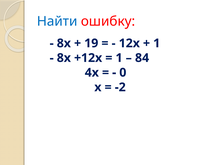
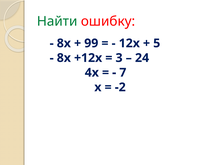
Найти colour: blue -> green (57, 21)
19: 19 -> 99 (91, 43)
1: 1 -> 5 (157, 43)
1: 1 -> 3 (119, 58)
84: 84 -> 24 (142, 58)
0: 0 -> 7 (123, 73)
